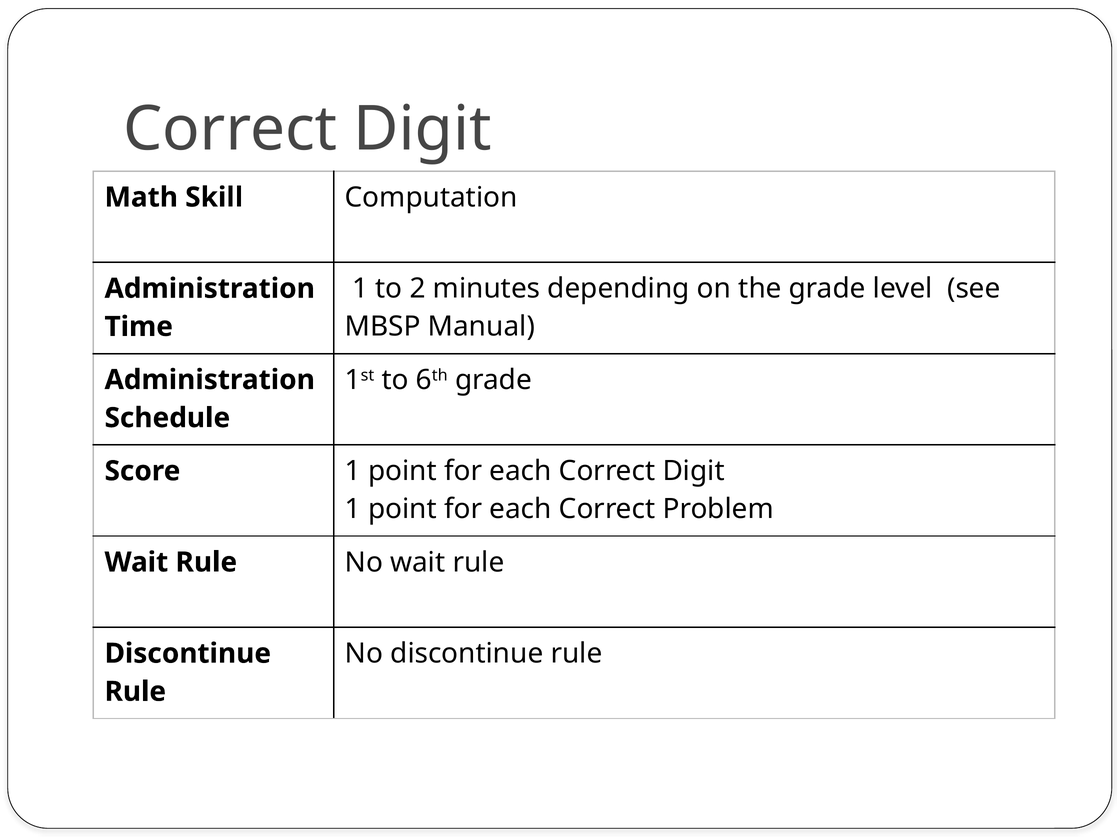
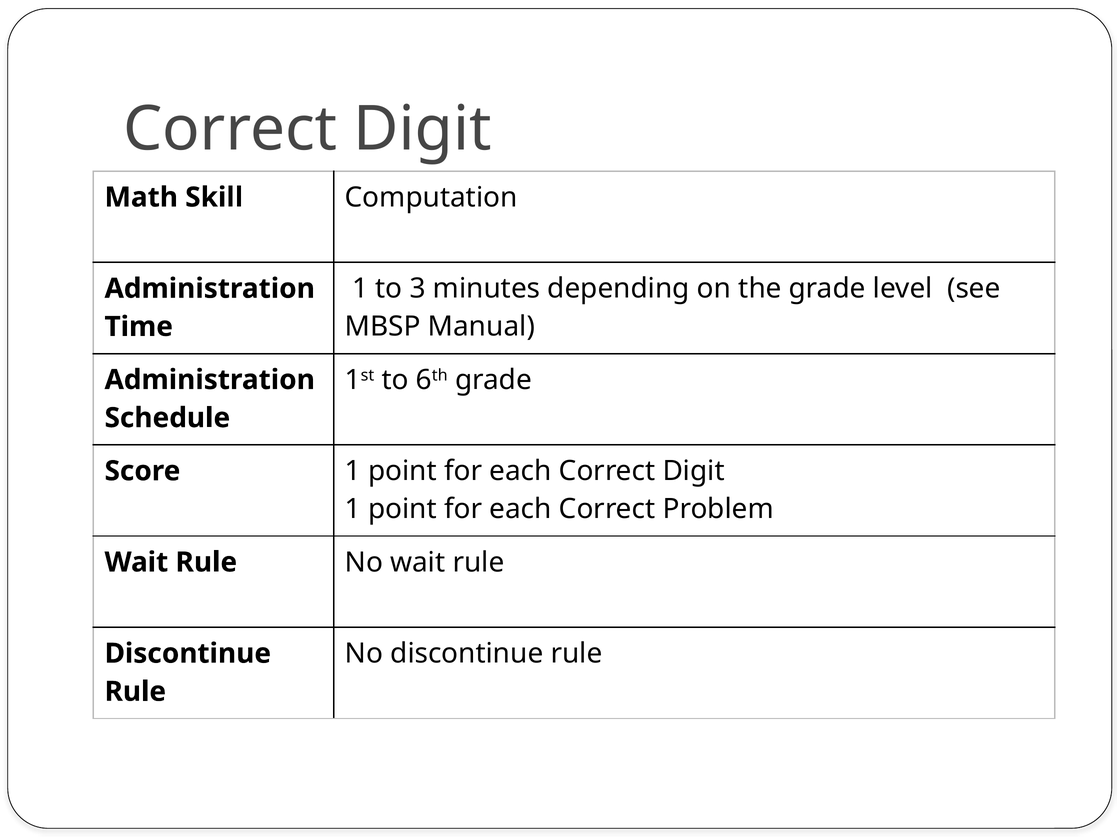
2: 2 -> 3 (418, 289)
